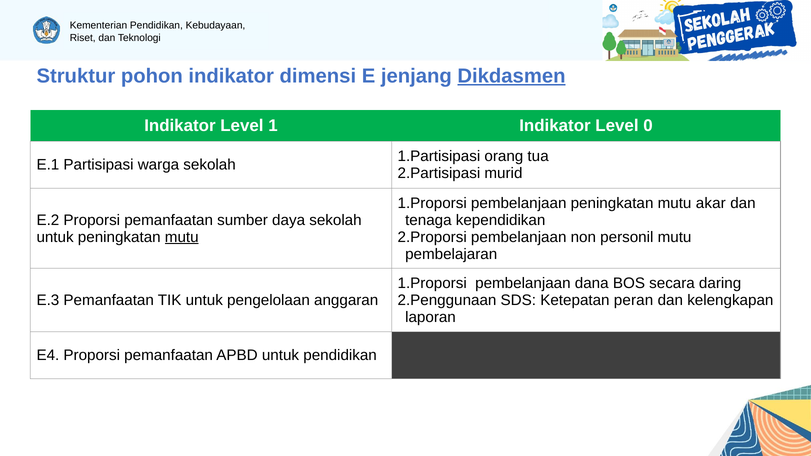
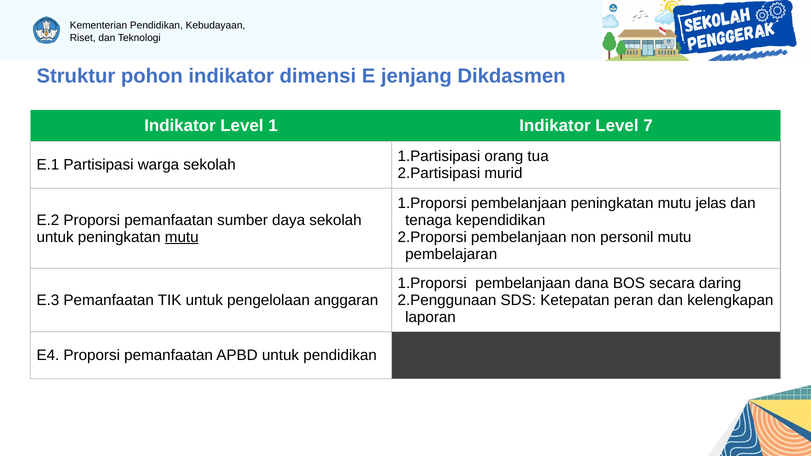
Dikdasmen underline: present -> none (512, 76)
0: 0 -> 7 (648, 126)
akar: akar -> jelas (711, 203)
